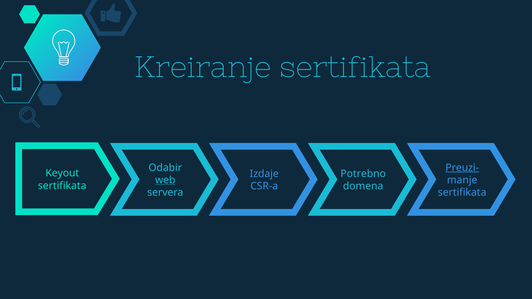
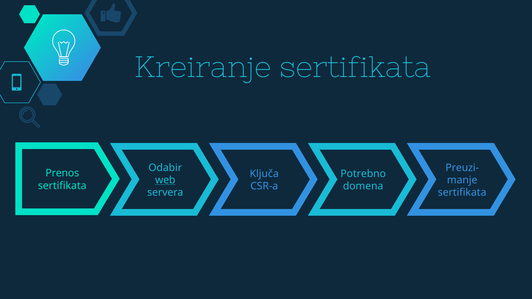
Preuzi- underline: present -> none (462, 168)
Keyout: Keyout -> Prenos (62, 173)
Izdaje: Izdaje -> Ključa (264, 174)
